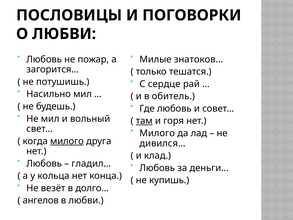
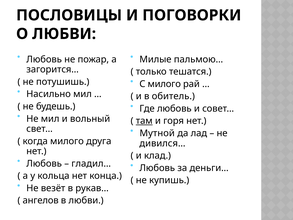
знатоков…: знатоков… -> пальмою… (198, 59)
С сердце: сердце -> милого (164, 84)
Милого: Милого -> Мутной (157, 133)
милого underline: present -> none (67, 141)
долго…: долго… -> рукав… (92, 188)
